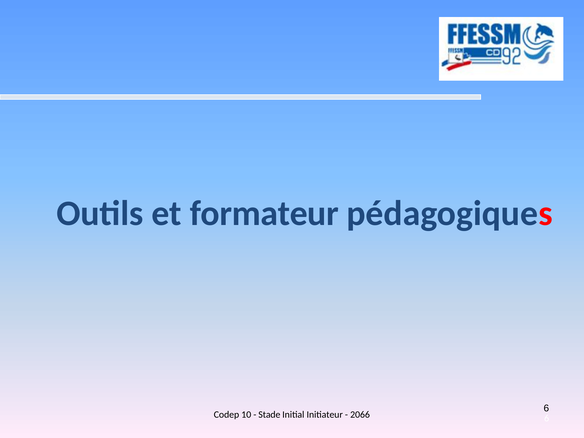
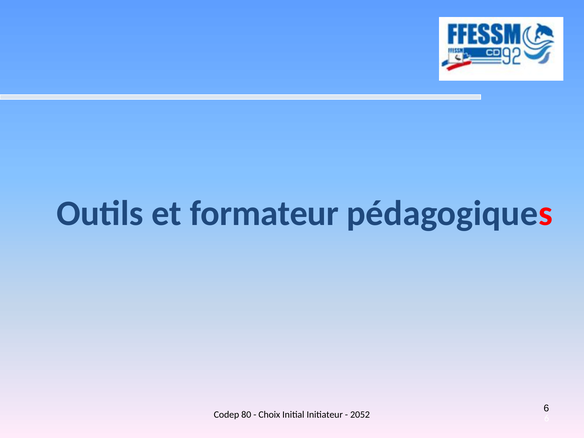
10: 10 -> 80 (246, 415)
Stade: Stade -> Choix (269, 415)
2066: 2066 -> 2052 (360, 415)
